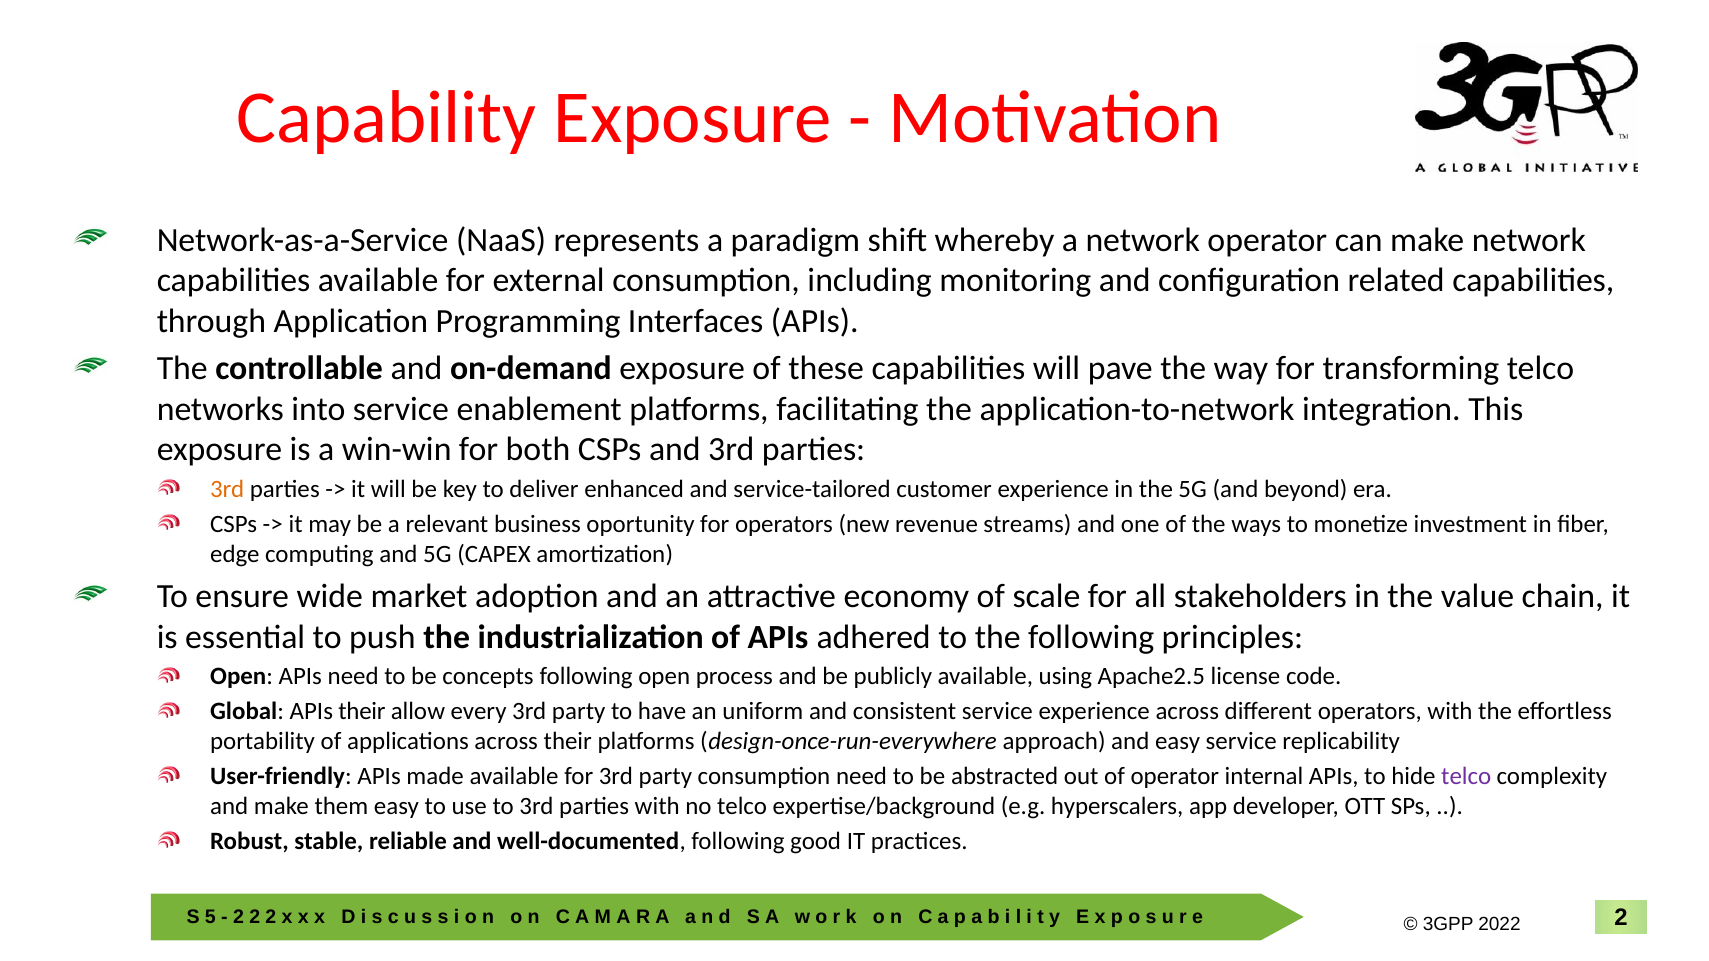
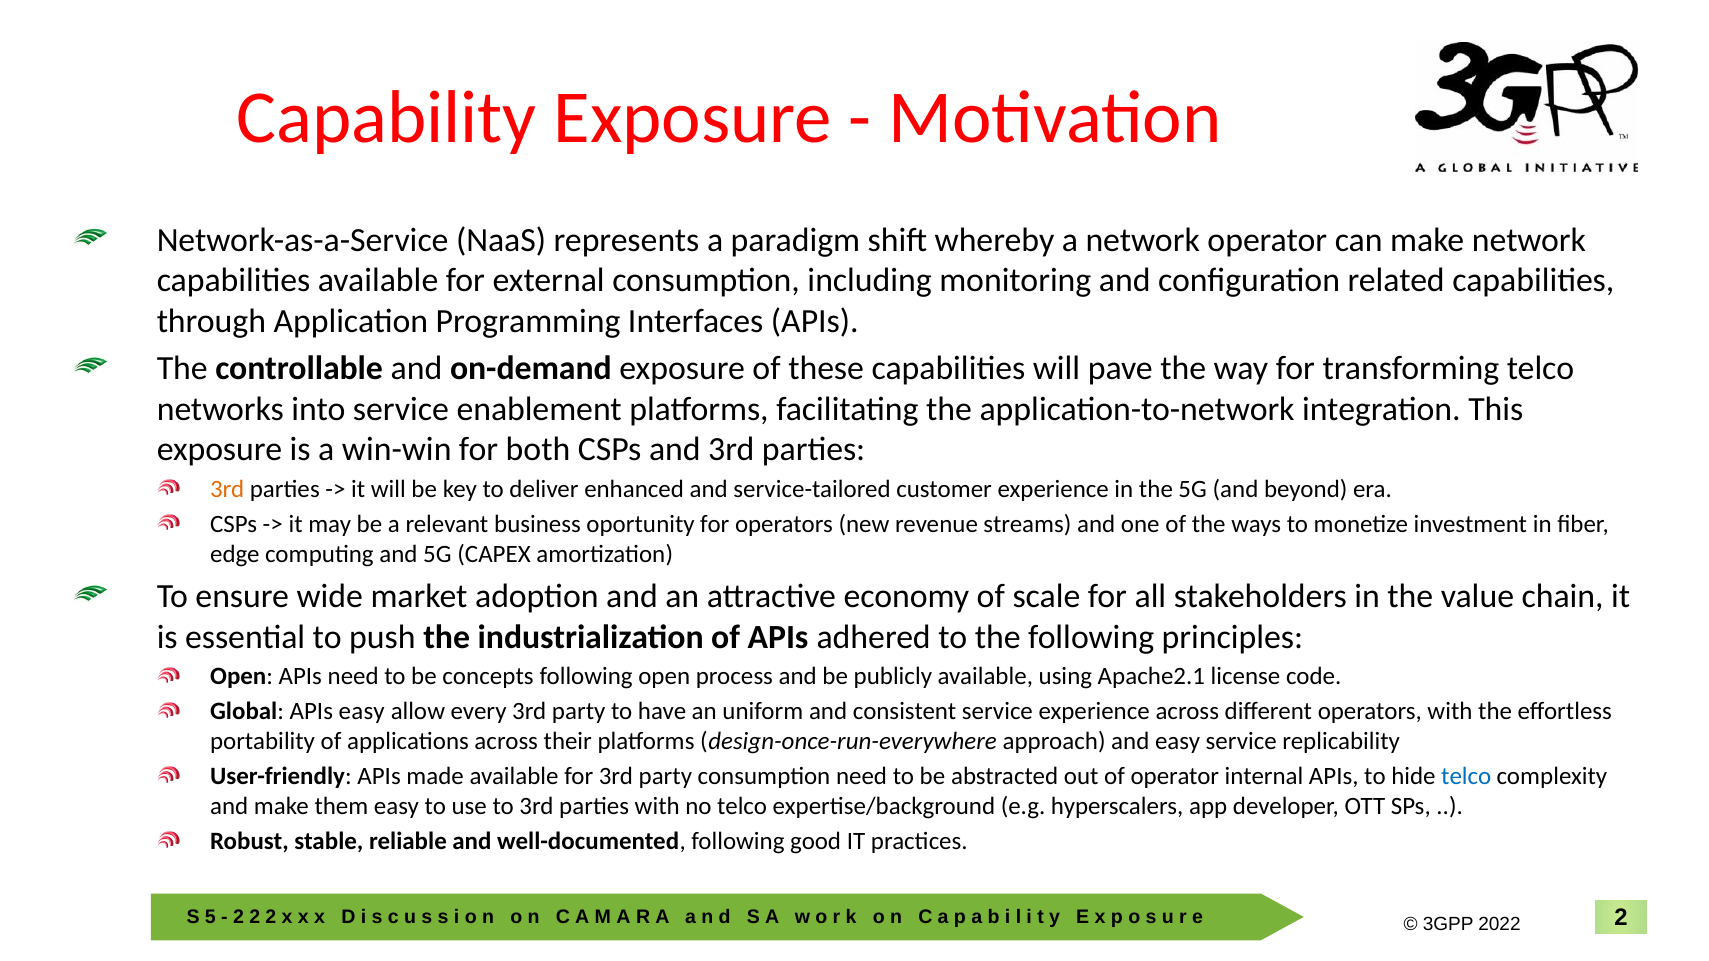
Apache2.5: Apache2.5 -> Apache2.1 (1151, 677)
APIs their: their -> easy (362, 712)
telco colour: purple -> blue (1466, 777)
